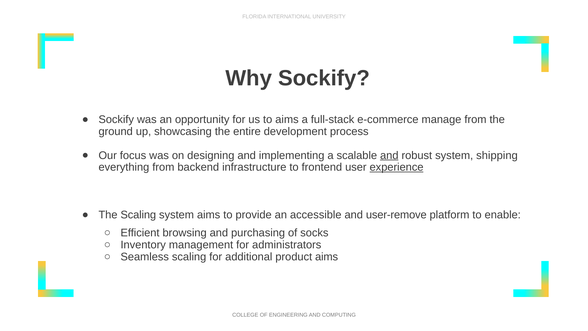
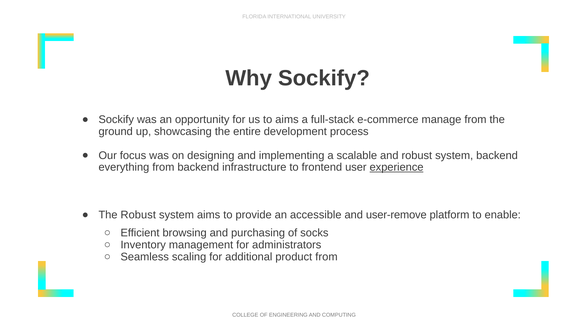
and underline: present -> none (389, 155)
system shipping: shipping -> backend (497, 155)
The Scaling: Scaling -> Robust (138, 215)
product aims: aims -> from (326, 257)
